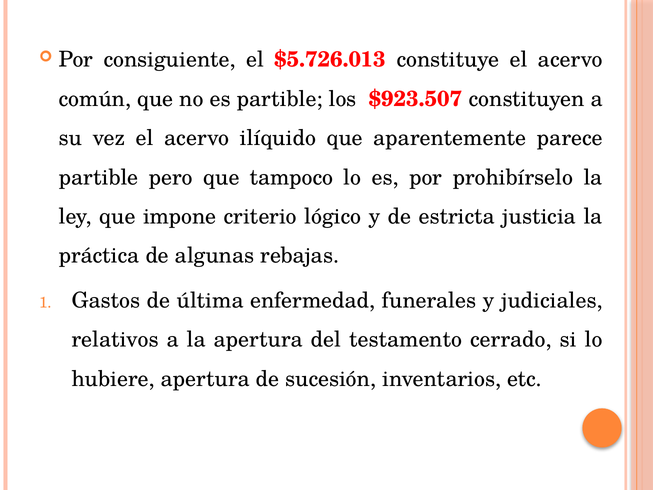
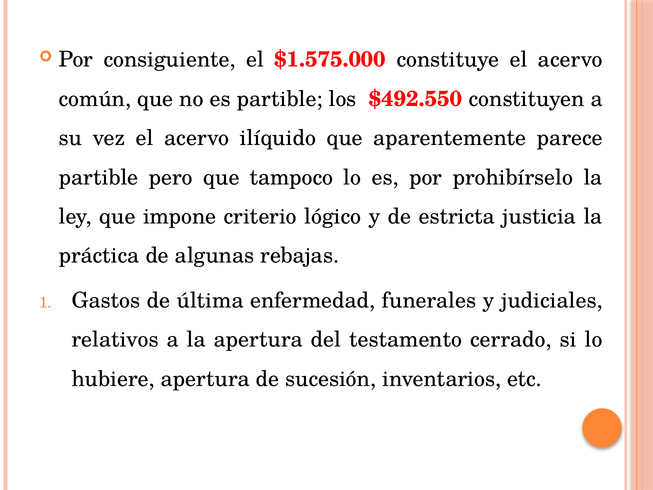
$5.726.013: $5.726.013 -> $1.575.000 (330, 60)
$923.507: $923.507 -> $492.550 (416, 99)
